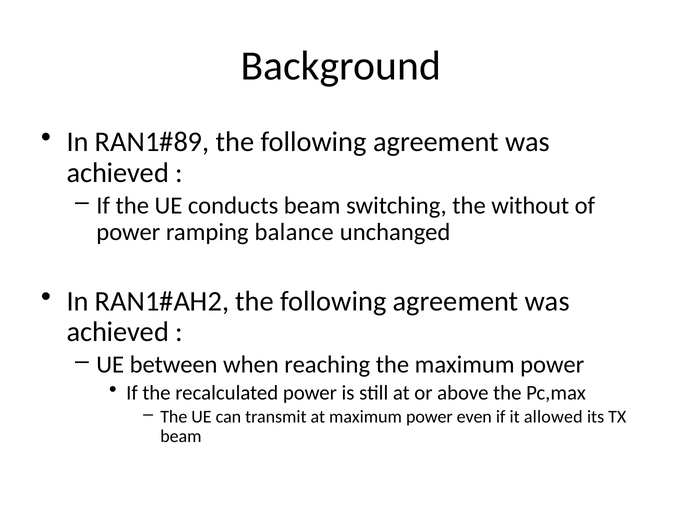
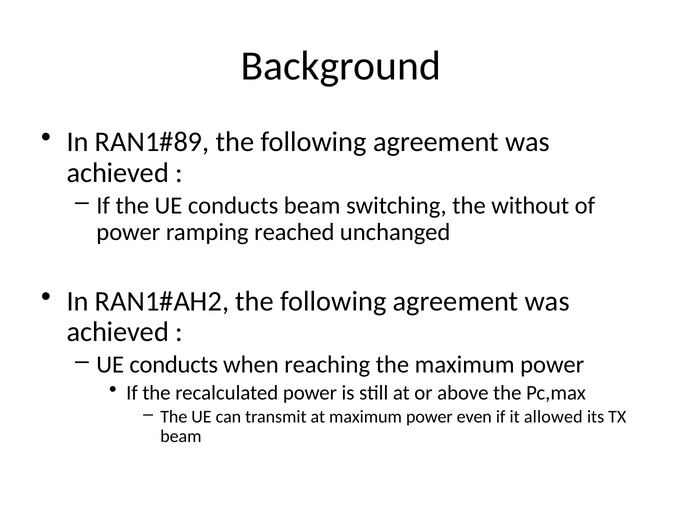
balance: balance -> reached (294, 232)
between: between -> conducts (174, 365)
